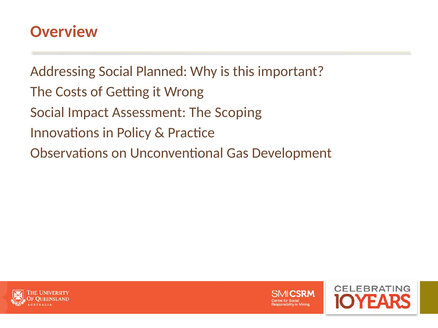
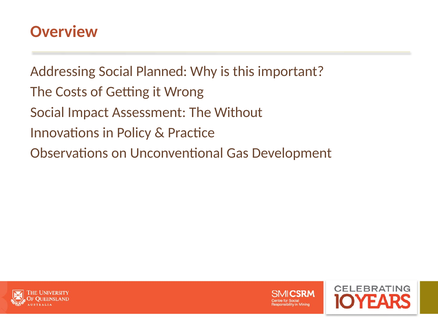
Scoping: Scoping -> Without (238, 112)
